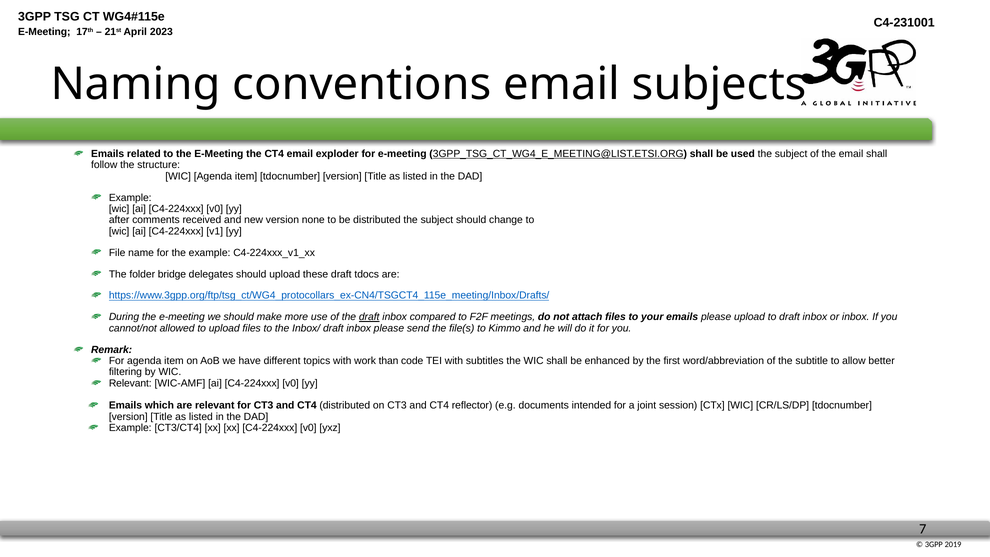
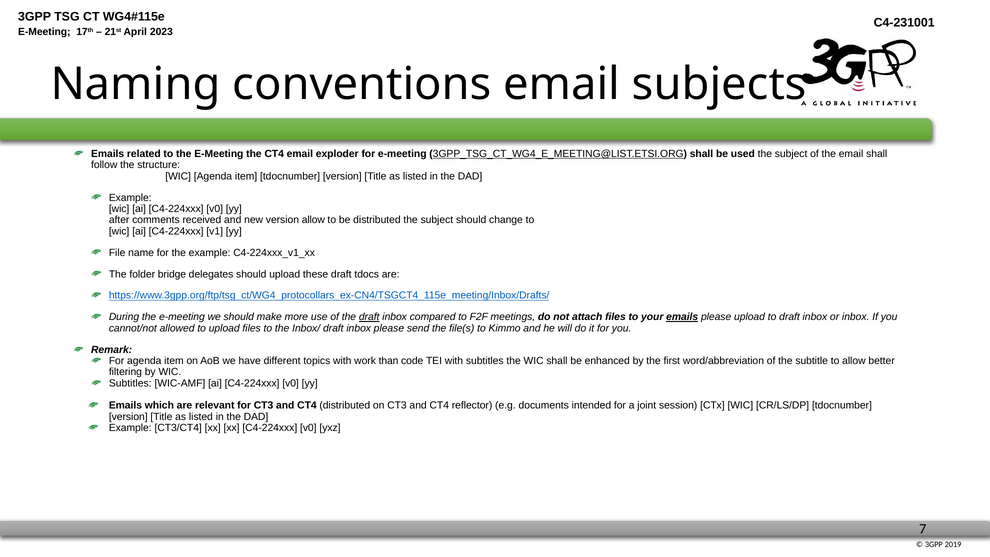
version none: none -> allow (313, 220)
emails underline: none -> present (682, 317)
Relevant: Relevant -> Subtitles (130, 383)
